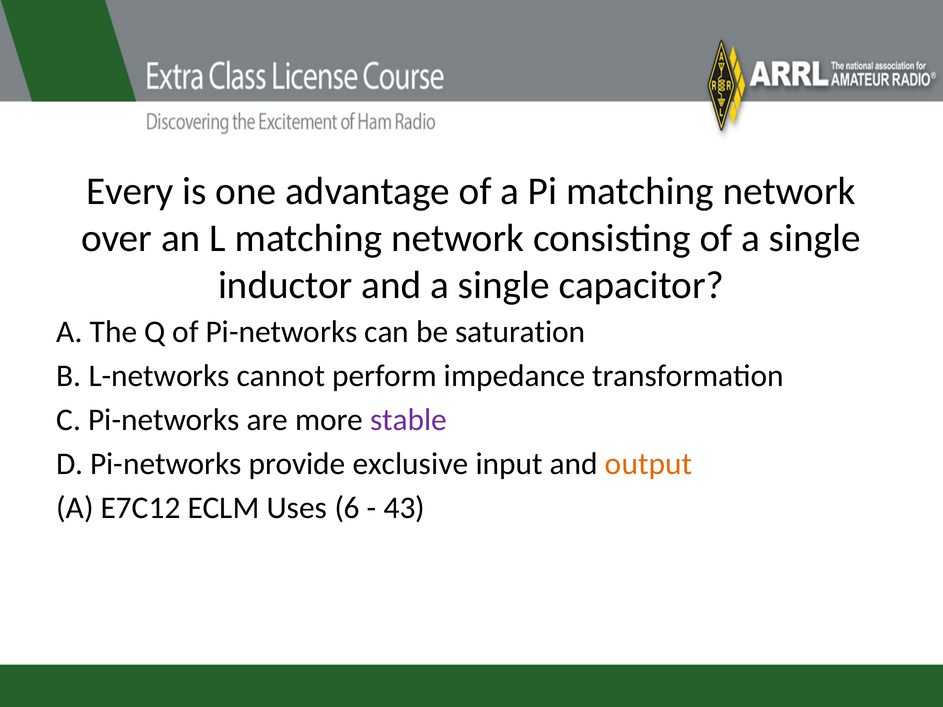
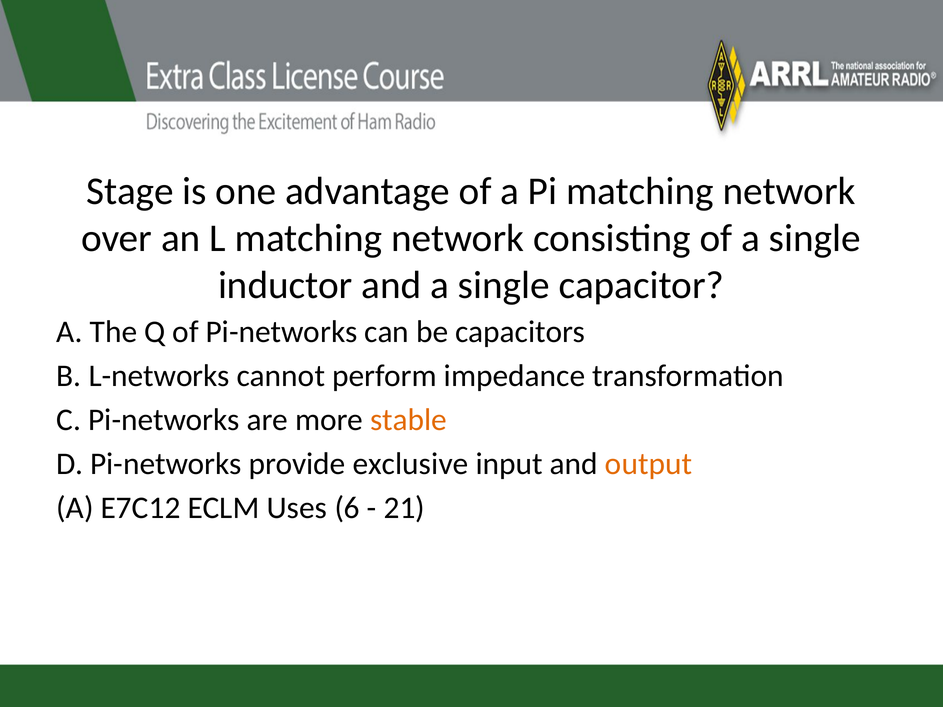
Every: Every -> Stage (130, 191)
saturation: saturation -> capacitors (520, 332)
stable colour: purple -> orange (408, 420)
43: 43 -> 21 (404, 508)
